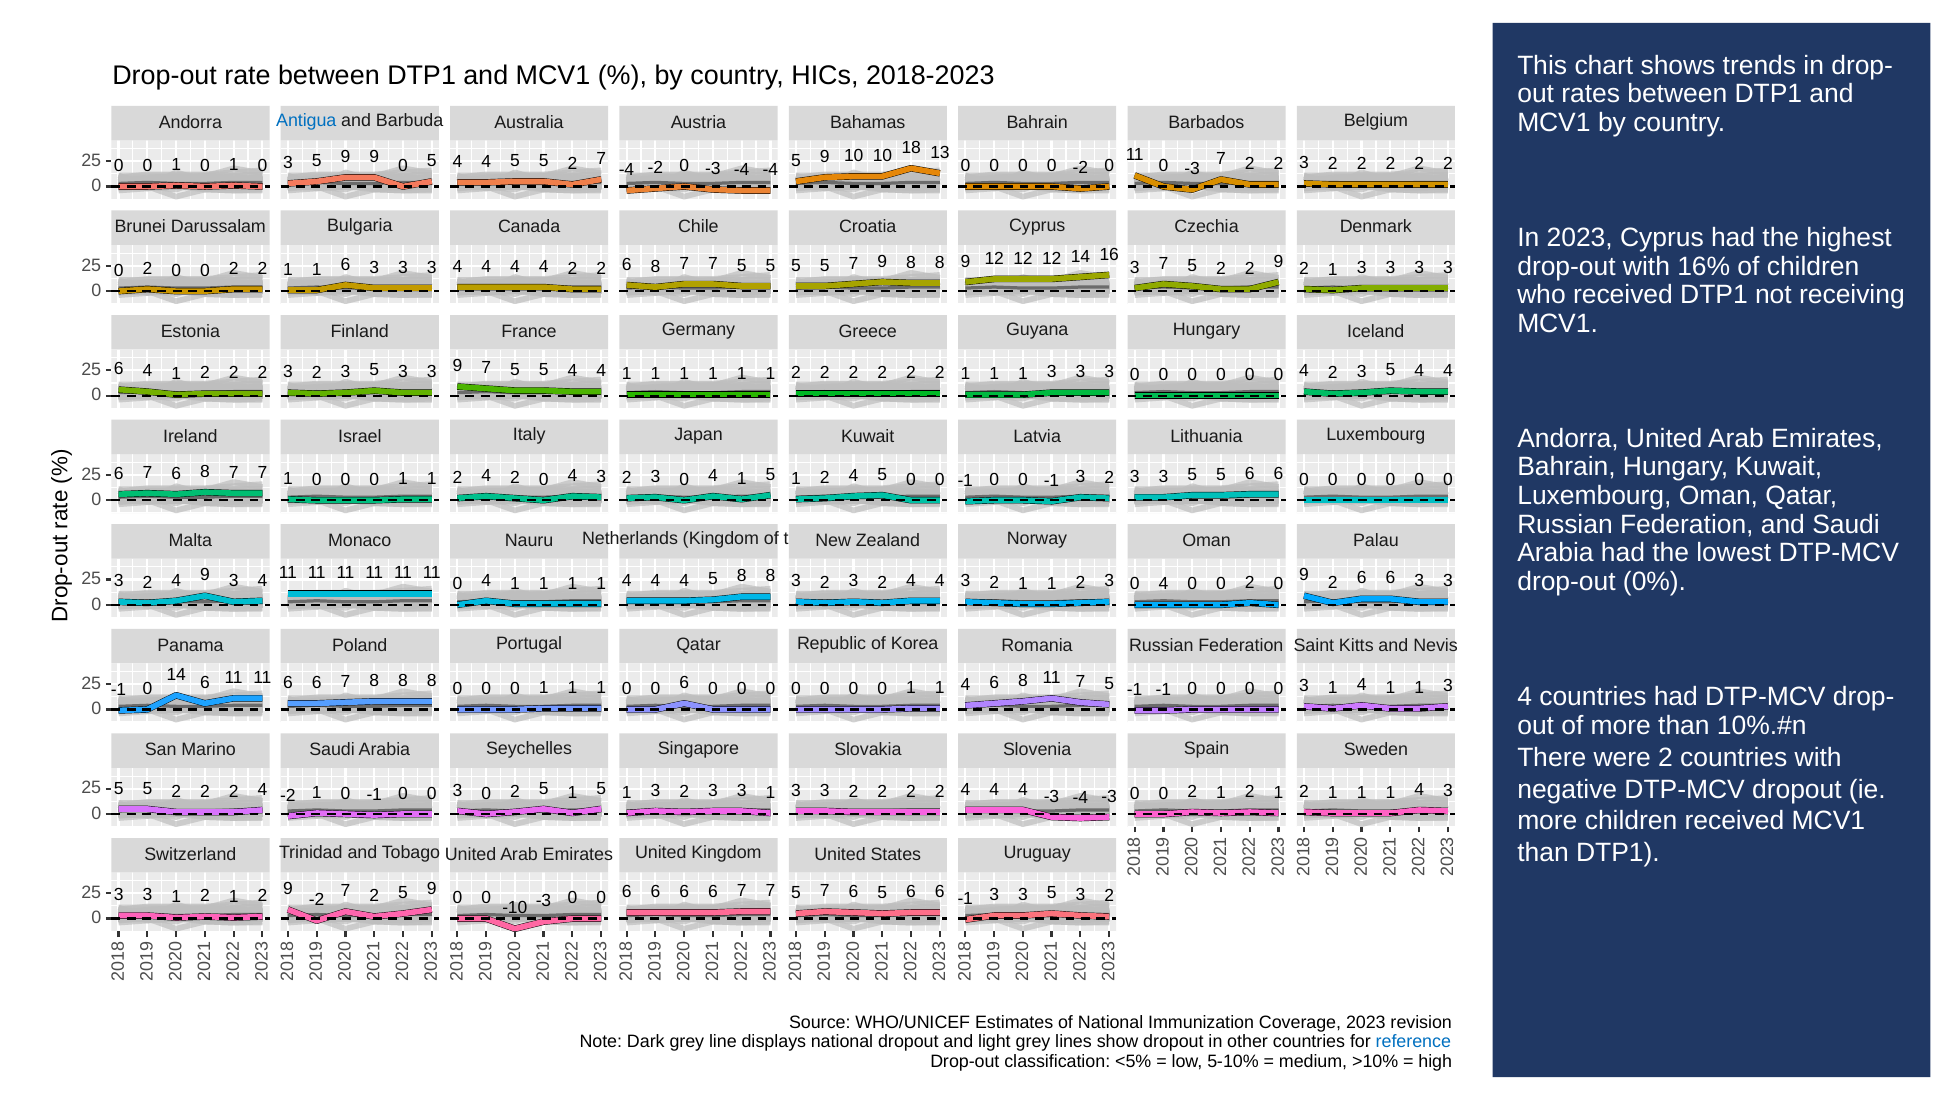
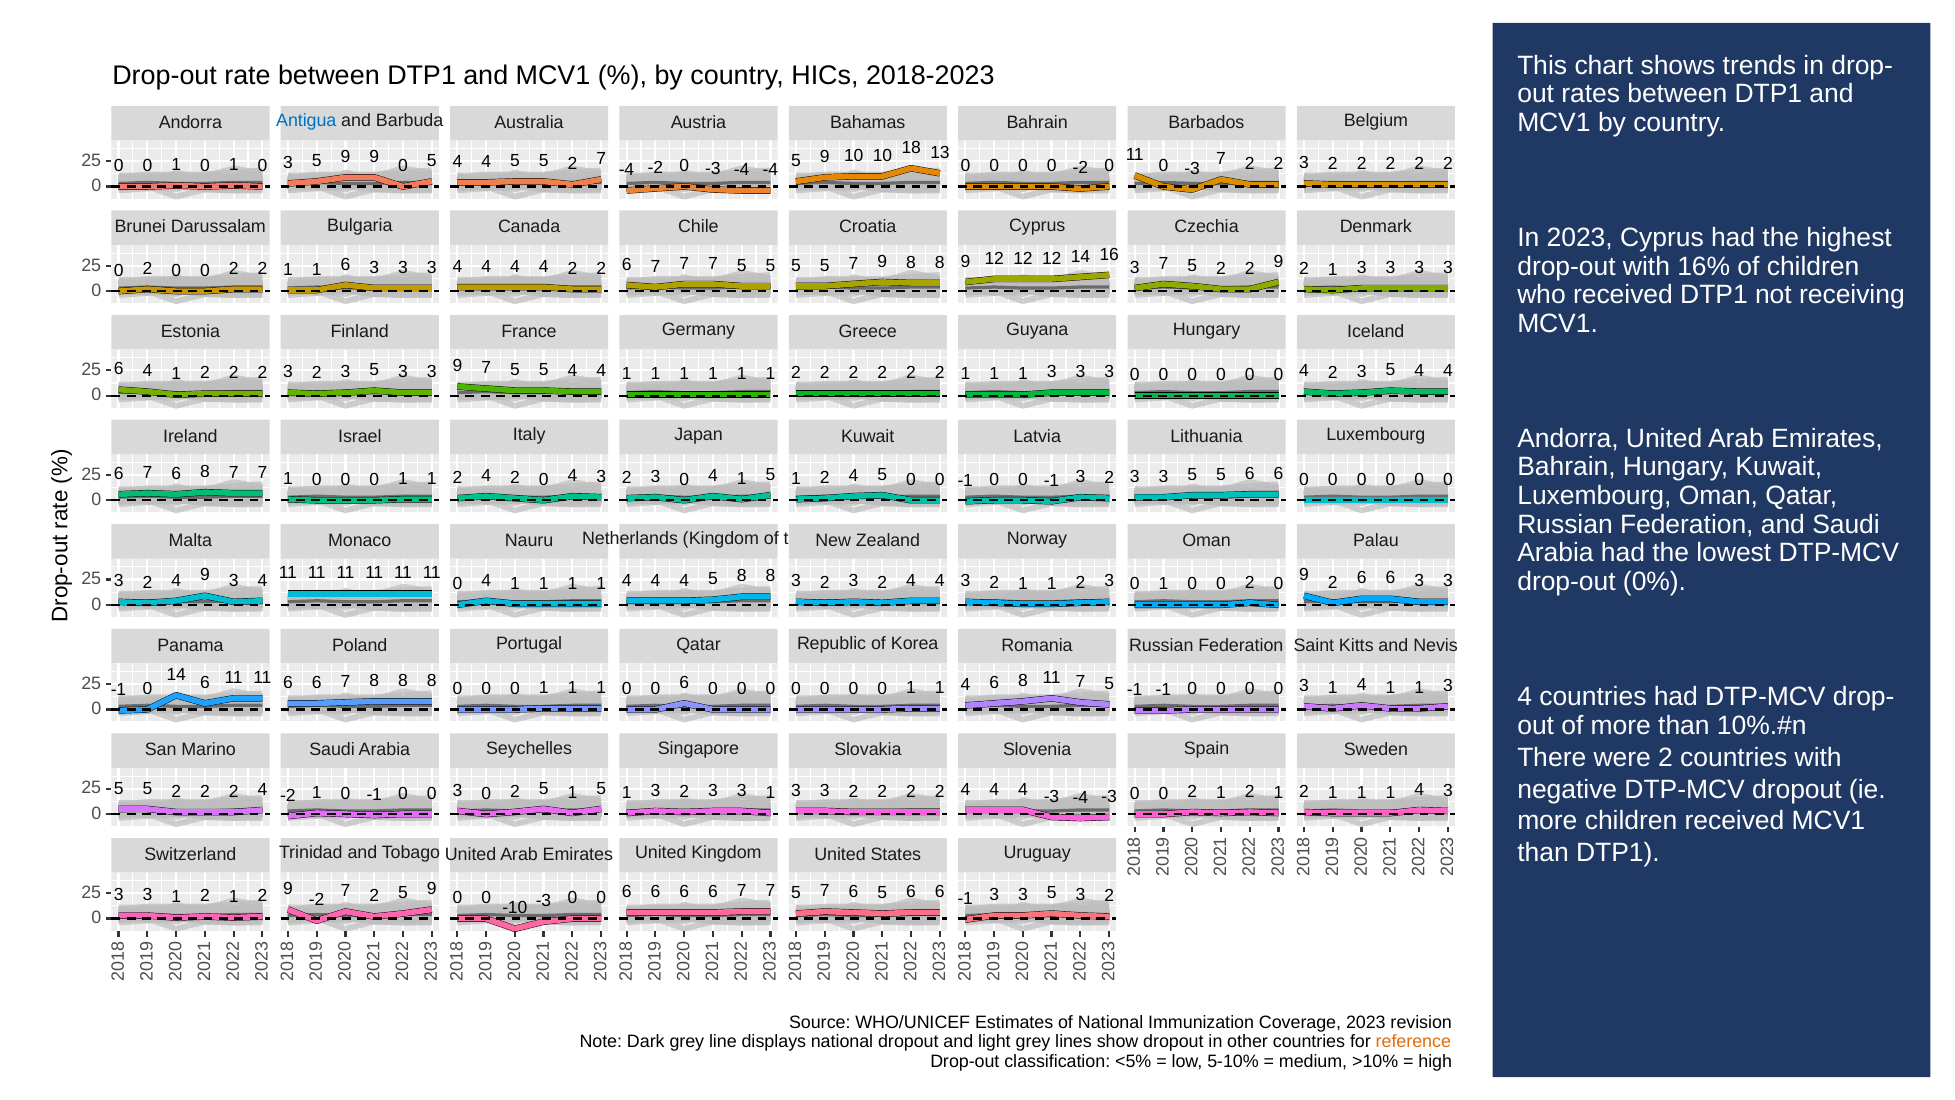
8: 8 -> 7 (655, 266)
4: 4 -> 1 (1164, 584)
reference colour: blue -> orange (1413, 1042)
